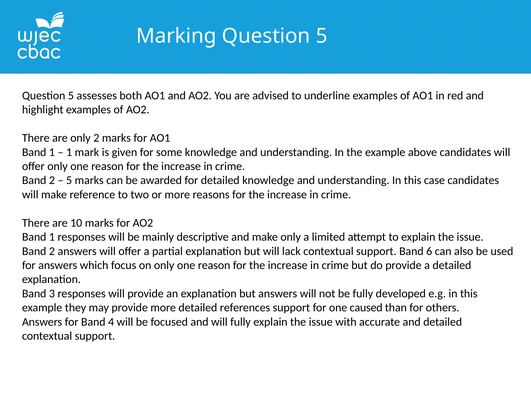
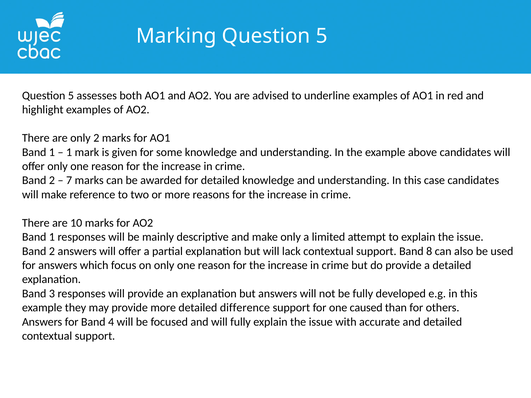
5: 5 -> 7 (69, 181)
6: 6 -> 8 (429, 251)
references: references -> difference (245, 308)
